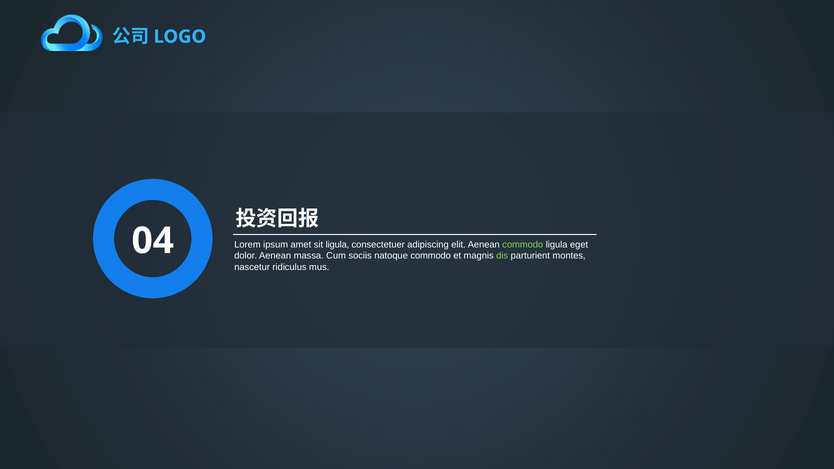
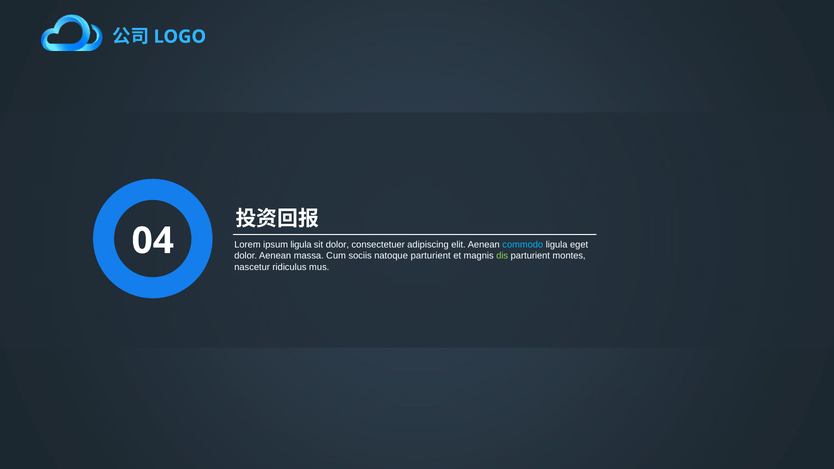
ipsum amet: amet -> ligula (301, 245)
sit ligula: ligula -> dolor (337, 245)
commodo colour: light green -> light blue (523, 245)
natoque commodo: commodo -> parturient (431, 256)
